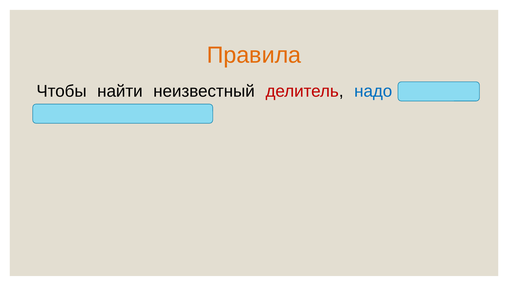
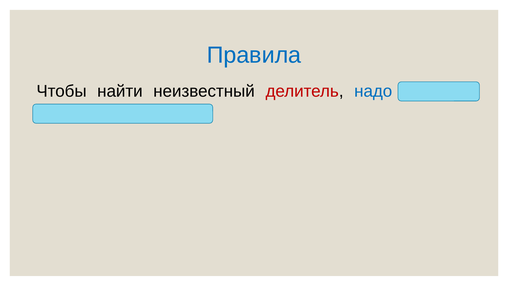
Правила colour: orange -> blue (254, 55)
